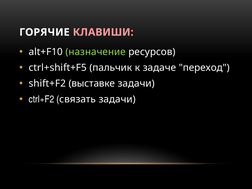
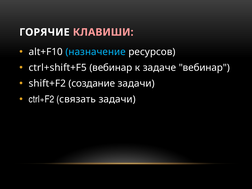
назначение colour: light green -> light blue (96, 52)
ctrl+shift+F5 пальчик: пальчик -> вебинар (111, 68)
задаче переход: переход -> вебинар (204, 68)
выставке: выставке -> создание (92, 84)
